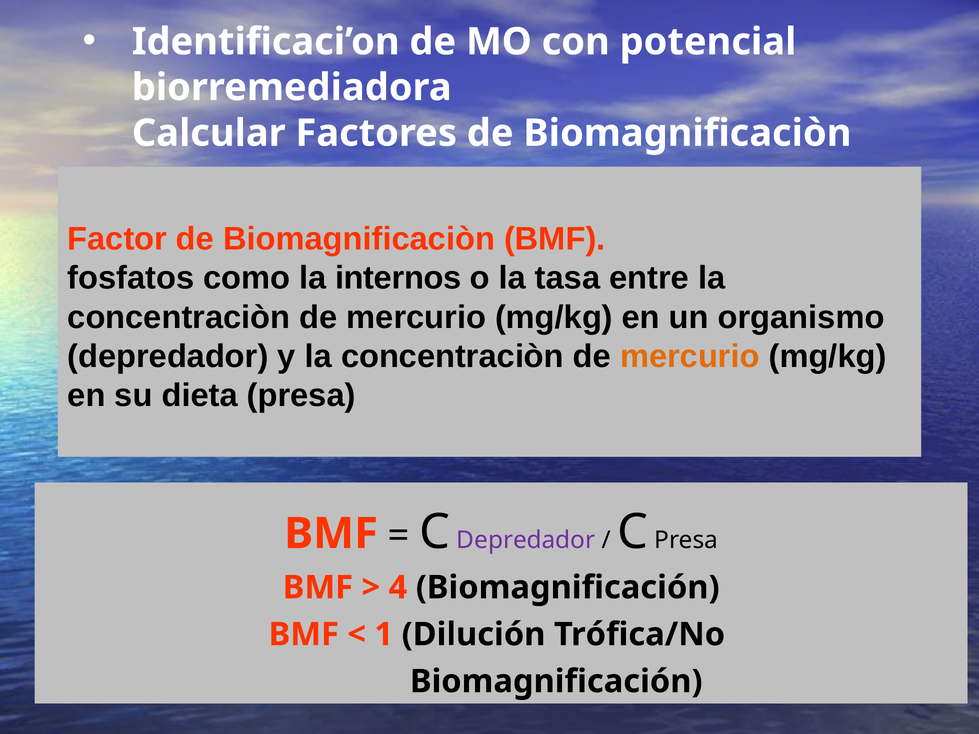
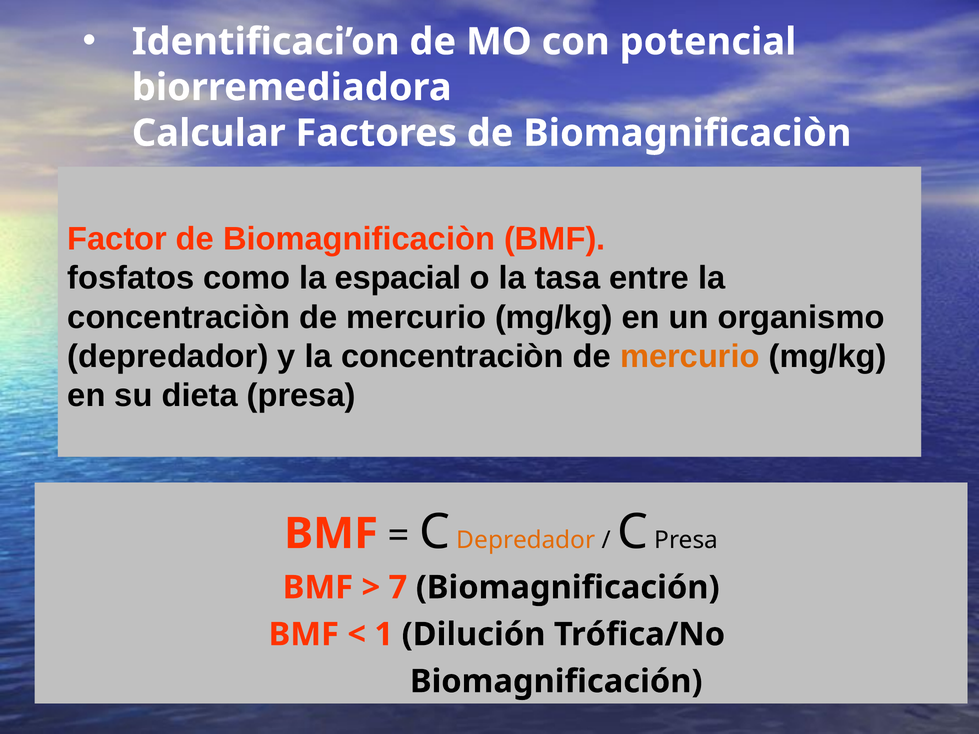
internos: internos -> espacial (398, 278)
Depredador colour: purple -> orange (526, 540)
4: 4 -> 7 (398, 588)
